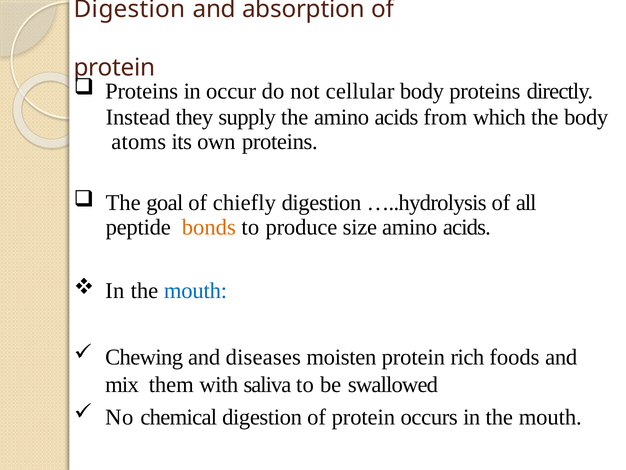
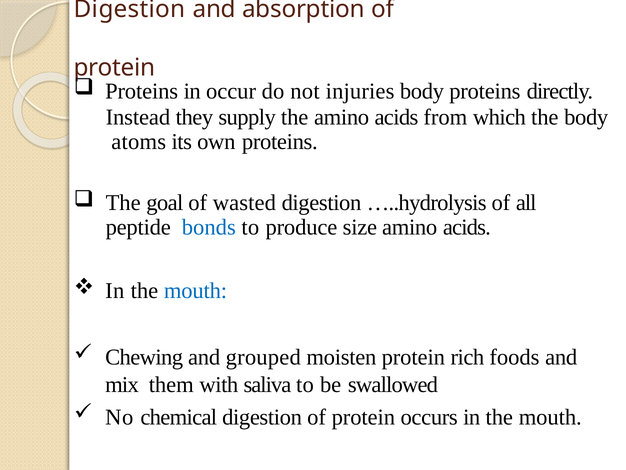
cellular: cellular -> injuries (360, 91)
chiefly: chiefly -> wasted (244, 203)
bonds colour: orange -> blue (209, 227)
diseases: diseases -> grouped (263, 357)
